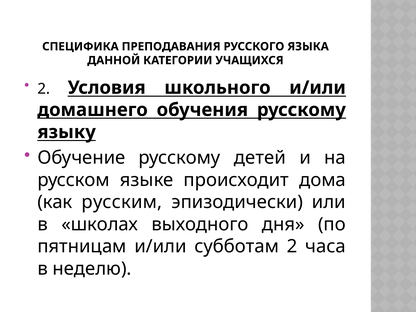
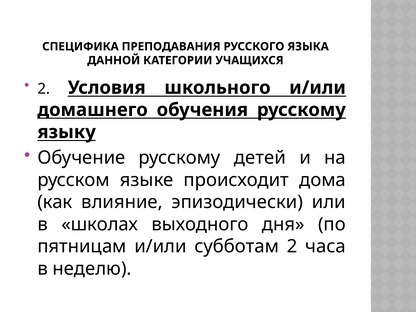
русским: русским -> влияние (122, 202)
